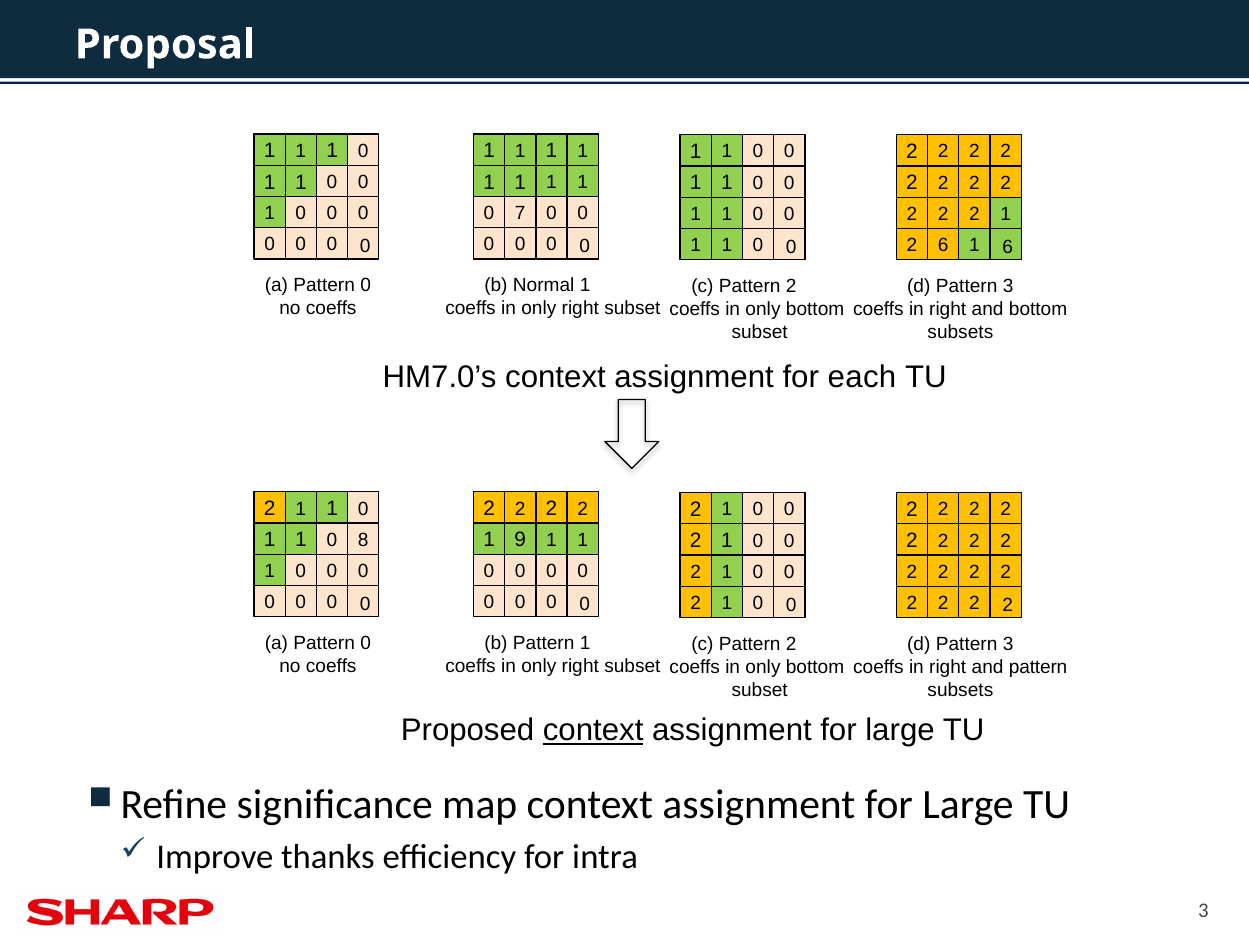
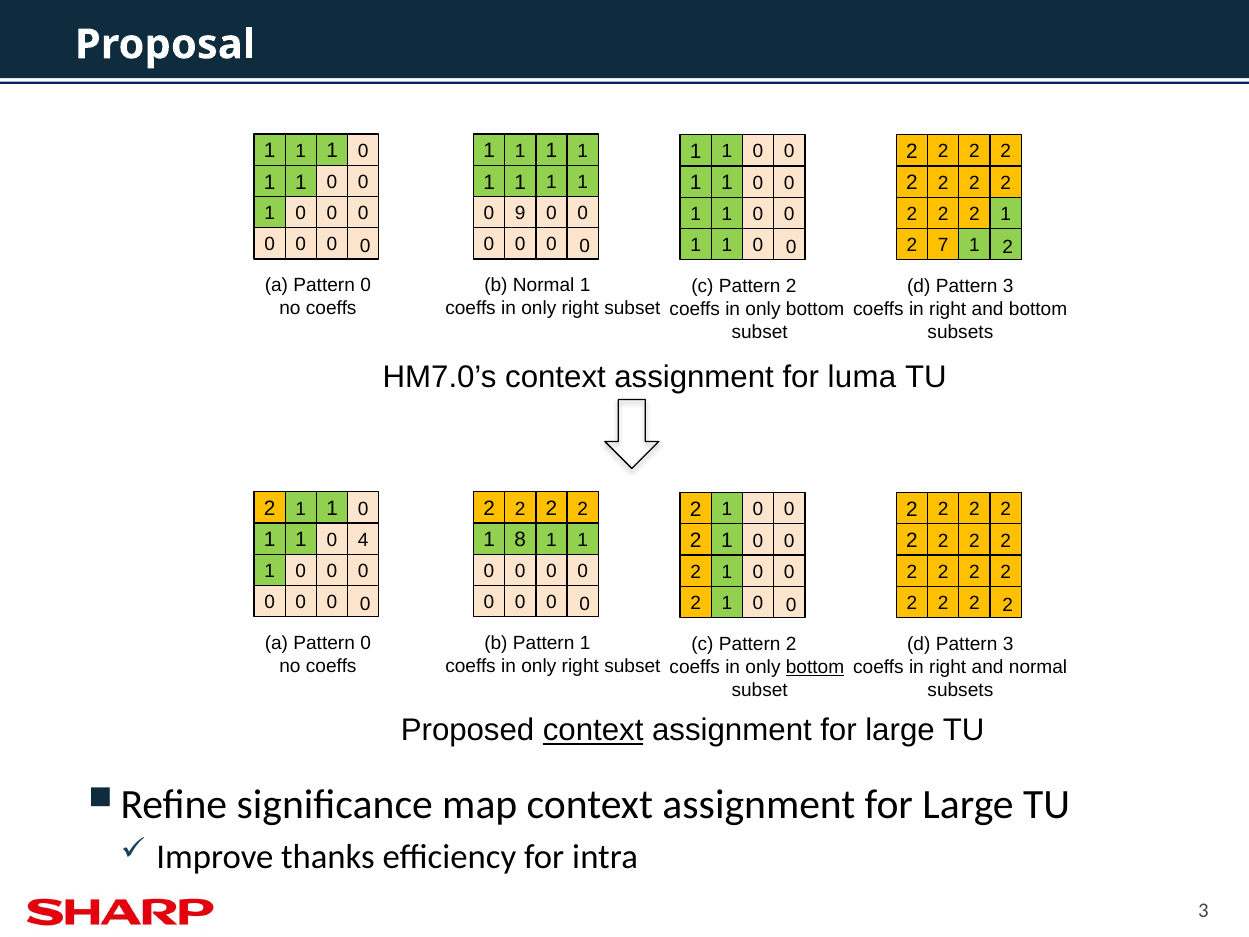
7: 7 -> 9 (520, 213)
2 6: 6 -> 7 (943, 245)
6: 6 -> 2 (1008, 247)
each: each -> luma (862, 377)
9: 9 -> 8 (520, 540)
8: 8 -> 4 (363, 540)
bottom underline: none -> present (815, 667)
and pattern: pattern -> normal (1038, 667)
